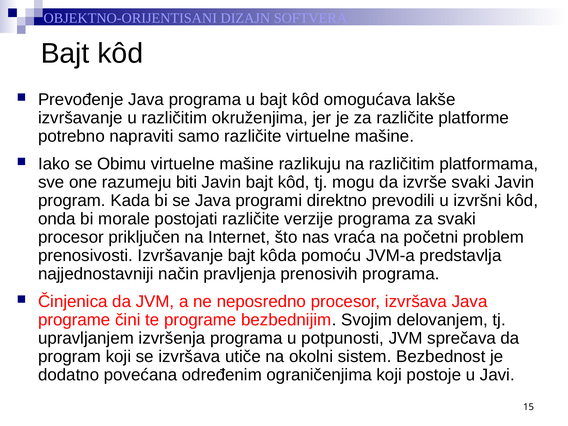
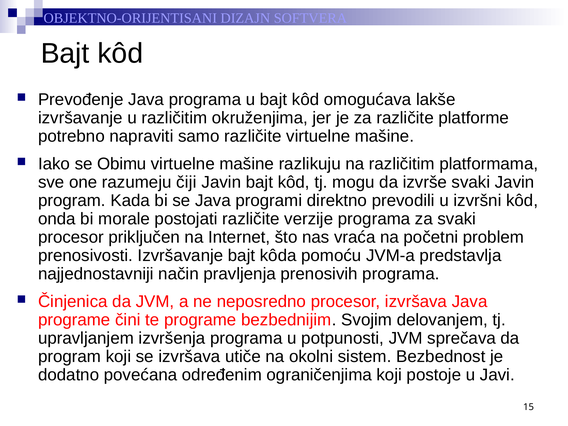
biti: biti -> čiji (186, 182)
